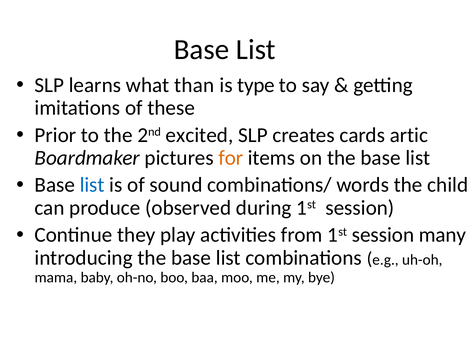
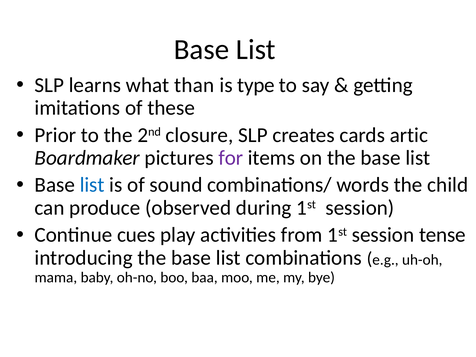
excited: excited -> closure (200, 135)
for colour: orange -> purple (231, 158)
they: they -> cues (136, 235)
many: many -> tense (442, 235)
